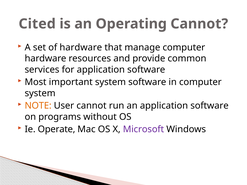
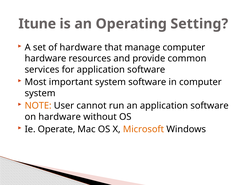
Cited: Cited -> Itune (37, 24)
Operating Cannot: Cannot -> Setting (199, 24)
on programs: programs -> hardware (60, 117)
Microsoft colour: purple -> orange (143, 129)
